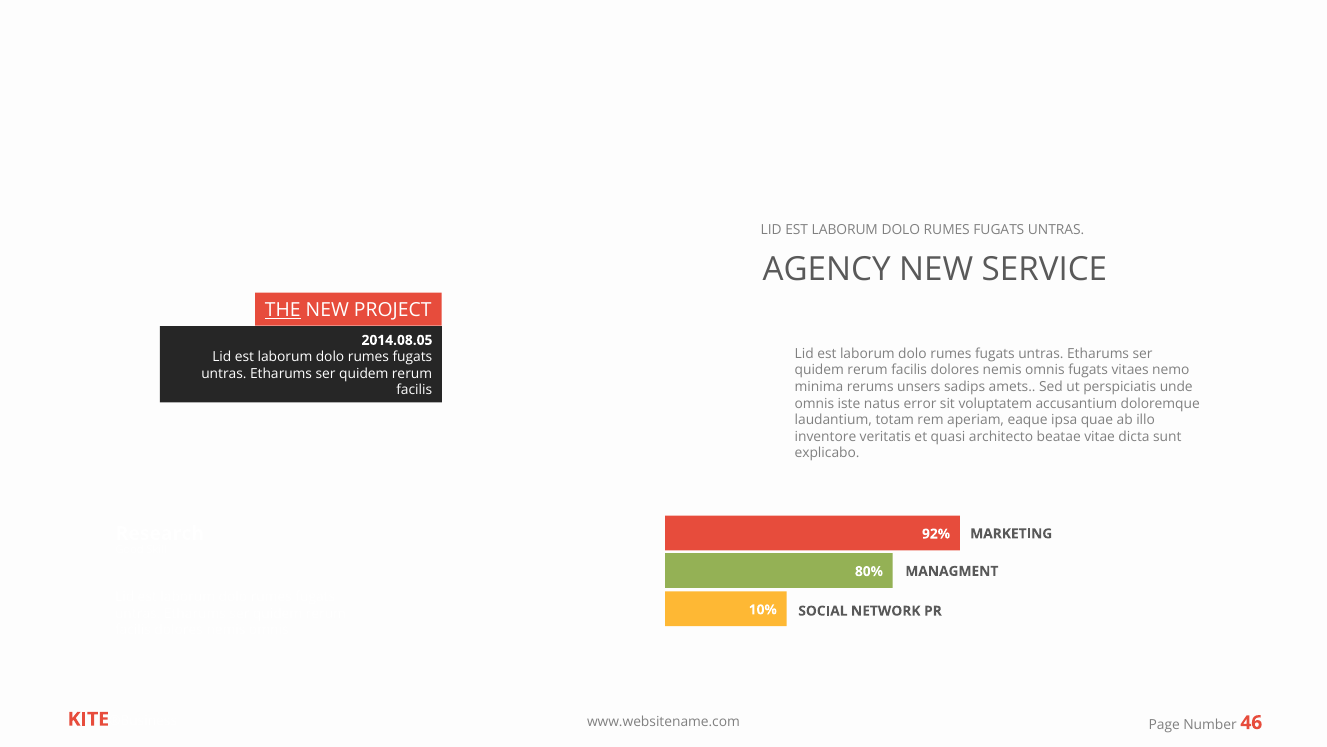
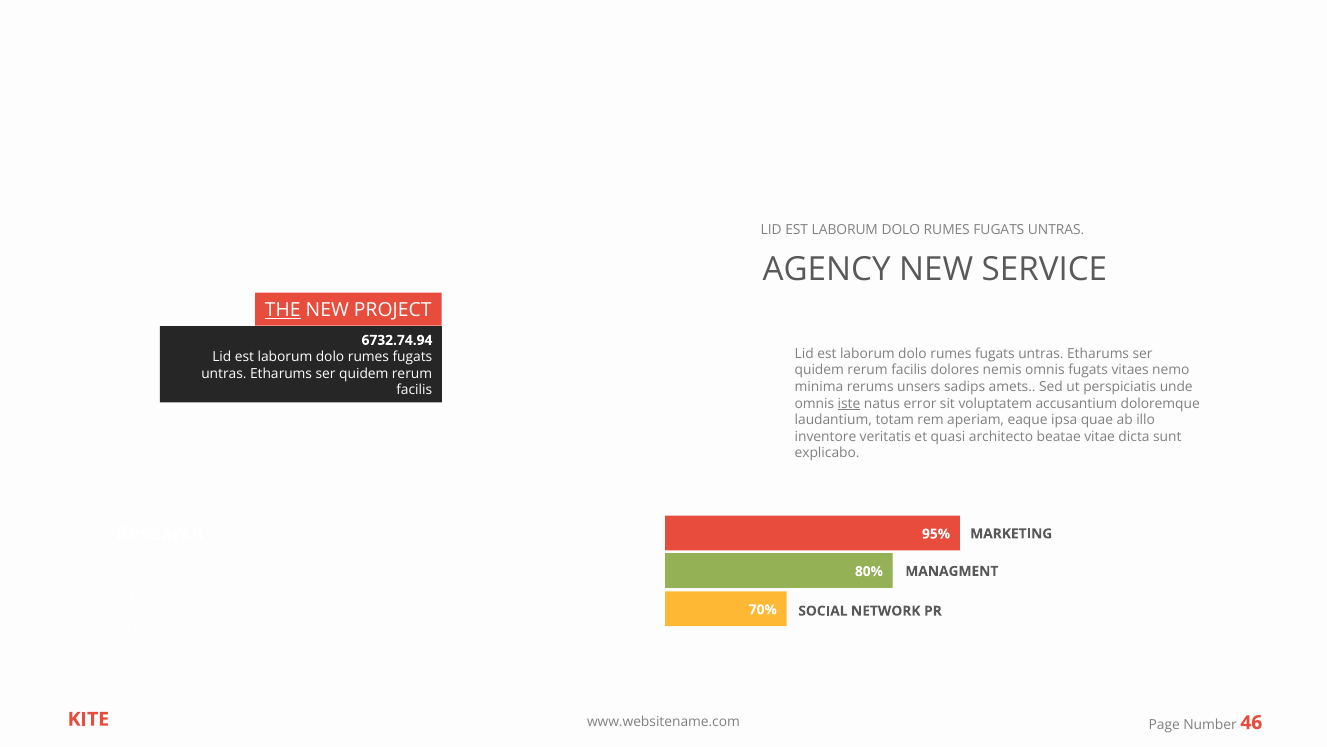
2014.08.05: 2014.08.05 -> 6732.74.94 (397, 340)
iste underline: none -> present (849, 403)
92%: 92% -> 95% (936, 534)
10%: 10% -> 70% (763, 609)
